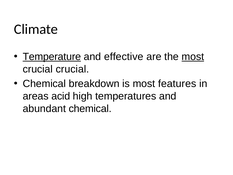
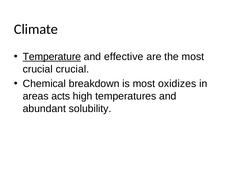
most underline: present -> none (193, 57)
features: features -> oxidizes (177, 84)
acid: acid -> acts (61, 96)
abundant chemical: chemical -> solubility (90, 108)
